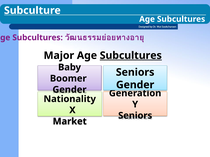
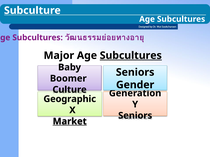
Gender: Gender -> Culture (70, 90)
Nationality: Nationality -> Geographic (70, 99)
Market underline: none -> present (70, 122)
